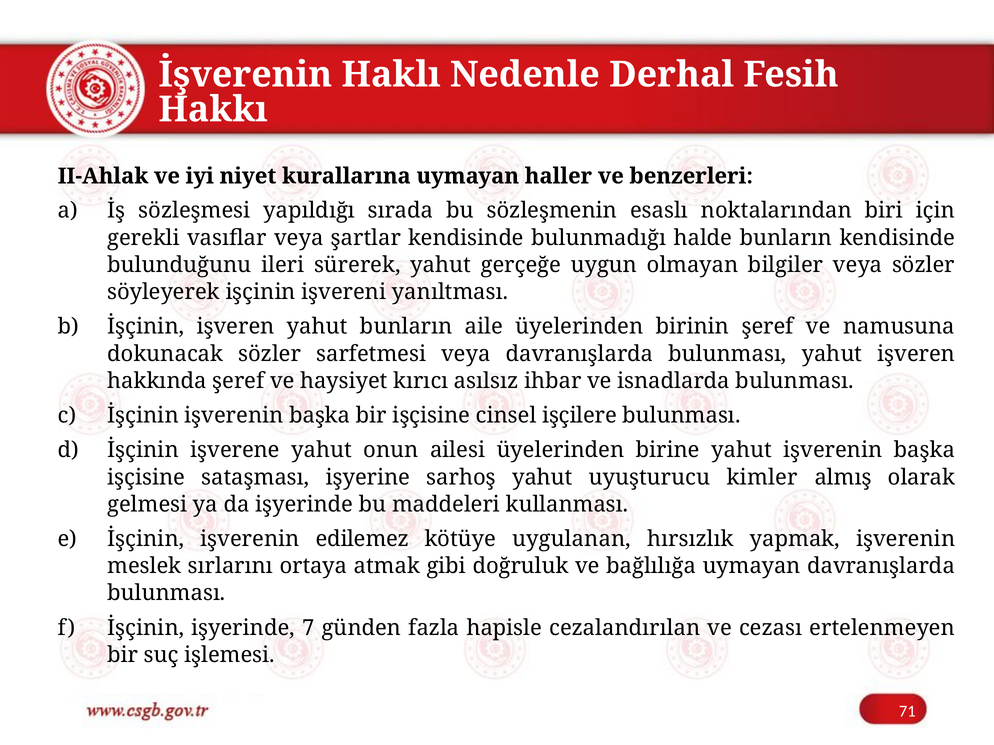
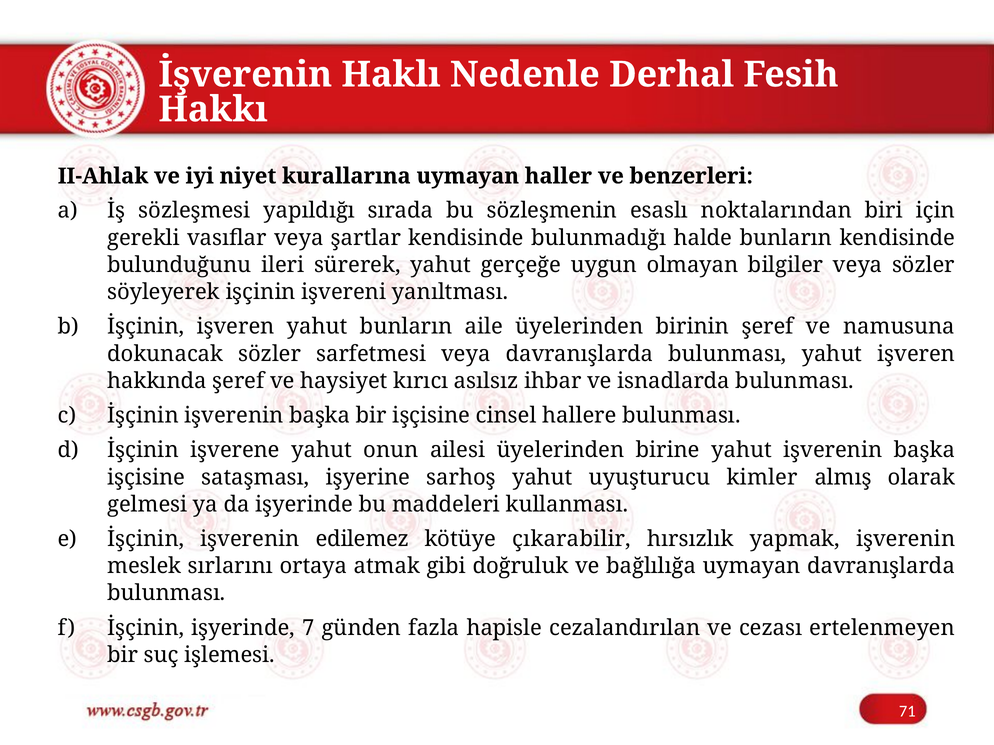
işçilere: işçilere -> hallere (579, 416)
uygulanan: uygulanan -> çıkarabilir (572, 539)
